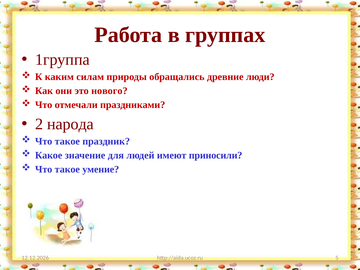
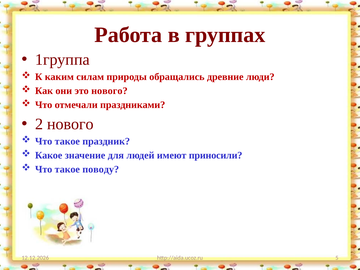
2 народа: народа -> нового (70, 124)
умение: умение -> поводу (101, 169)
